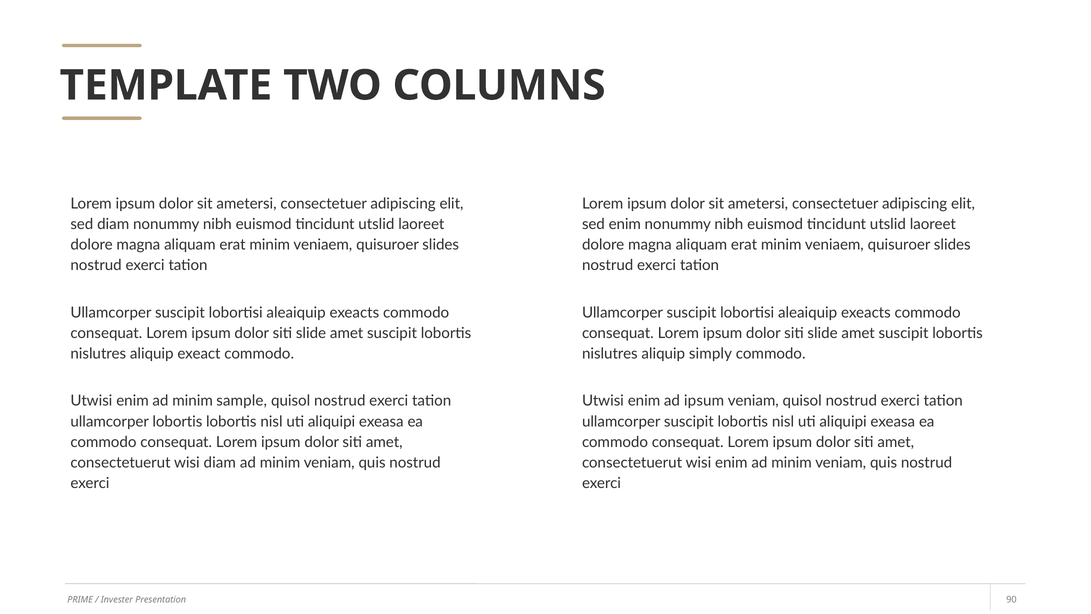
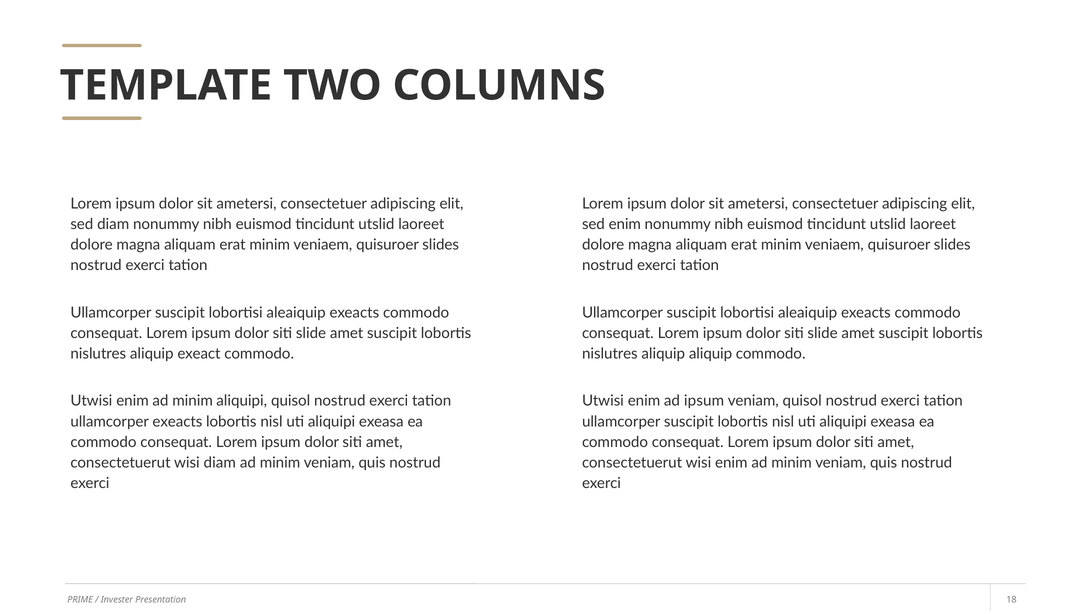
aliquip simply: simply -> aliquip (711, 354)
minim sample: sample -> aliquipi (242, 401)
ullamcorper lobortis: lobortis -> exeacts (177, 421)
90: 90 -> 18 (1011, 599)
